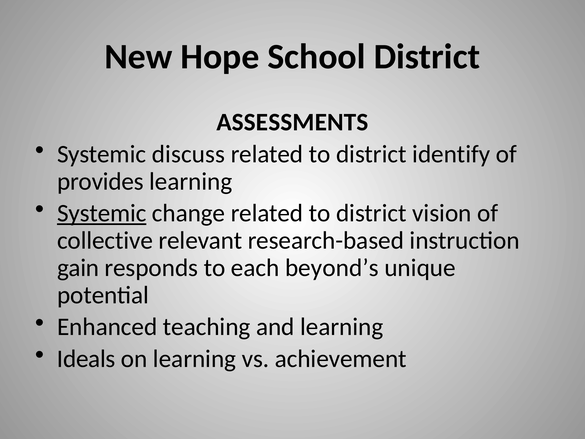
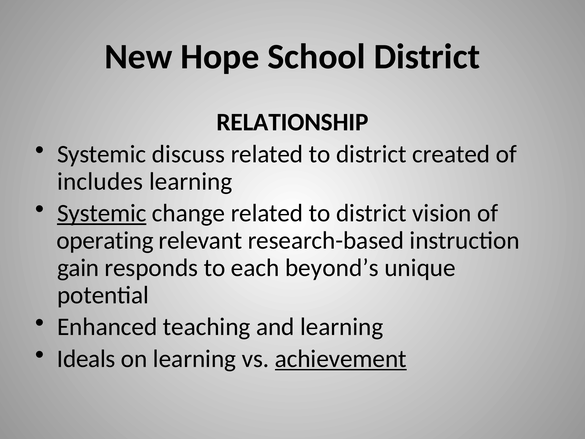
ASSESSMENTS: ASSESSMENTS -> RELATIONSHIP (293, 122)
identify: identify -> created (451, 154)
provides: provides -> includes (100, 181)
collective: collective -> operating (105, 240)
achievement underline: none -> present (341, 359)
